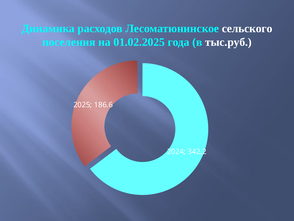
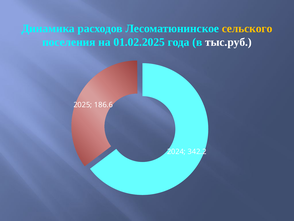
сельского colour: white -> yellow (247, 28)
